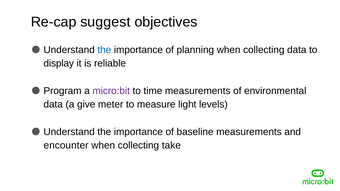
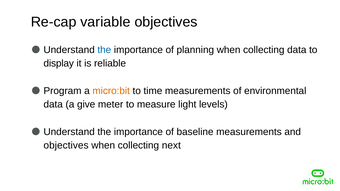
suggest: suggest -> variable (105, 22)
micro:bit colour: purple -> orange (111, 91)
encounter: encounter -> objectives (66, 146)
take: take -> next (171, 146)
